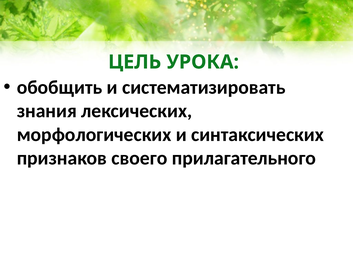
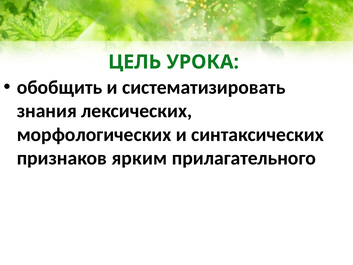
своего: своего -> ярким (139, 158)
